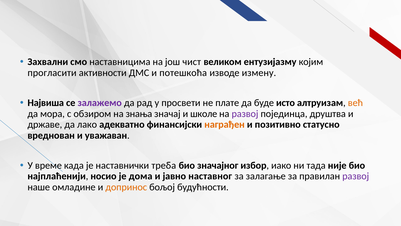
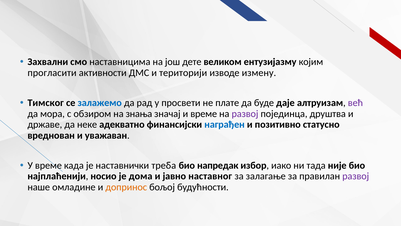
чист: чист -> дете (192, 62)
потешкоћа: потешкоћа -> територији (183, 73)
Највиша: Највиша -> Тимског (46, 103)
залажемо colour: purple -> blue (100, 103)
исто: исто -> даје (285, 103)
већ colour: orange -> purple (355, 103)
и школе: школе -> време (204, 113)
лако: лако -> неке (87, 124)
награђен colour: orange -> blue (225, 124)
значајног: значајног -> напредак (218, 165)
